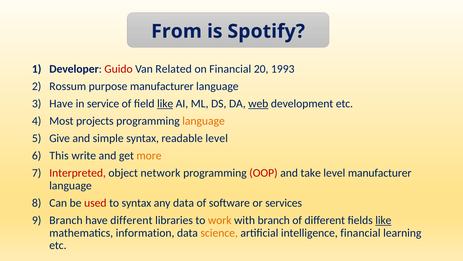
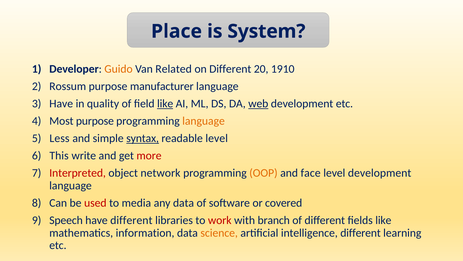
From: From -> Place (177, 31)
Spotify: Spotify -> System (266, 31)
Guido colour: red -> orange (119, 69)
on Financial: Financial -> Different (230, 69)
1993: 1993 -> 1910 (283, 69)
service: service -> quality (103, 103)
Most projects: projects -> purpose (95, 121)
Give: Give -> Less (59, 138)
syntax underline: none -> present (143, 138)
more colour: orange -> red (149, 155)
OOP colour: red -> orange (263, 173)
take: take -> face (311, 173)
level manufacturer: manufacturer -> development (380, 173)
to syntax: syntax -> media (136, 203)
services: services -> covered (284, 203)
Branch: Branch -> Speech (66, 220)
work colour: orange -> red (220, 220)
like underline: present -> none (383, 220)
intelligence financial: financial -> different (361, 232)
